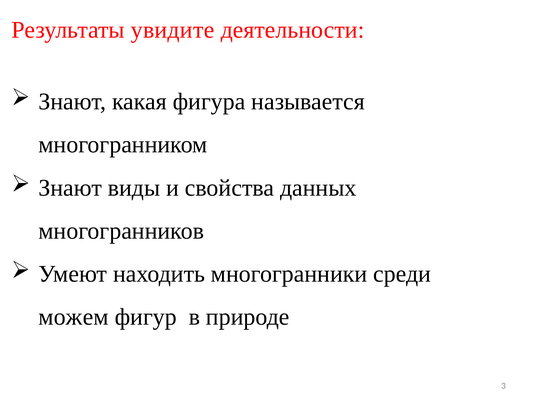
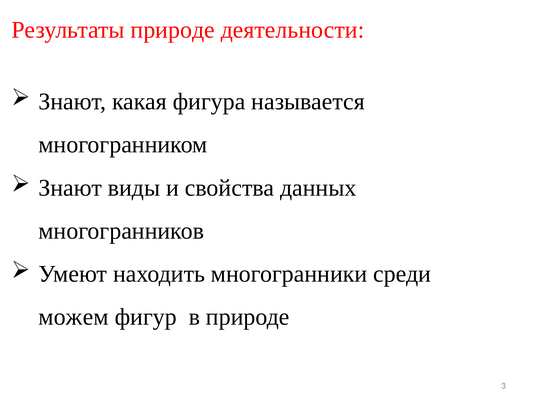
Результаты увидите: увидите -> природе (173, 30)
